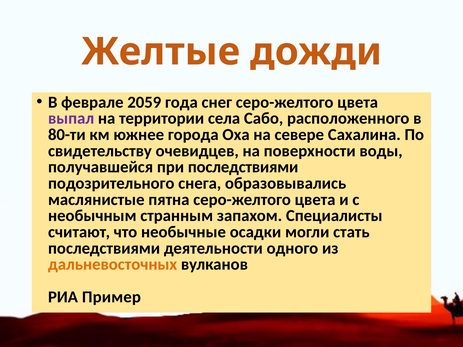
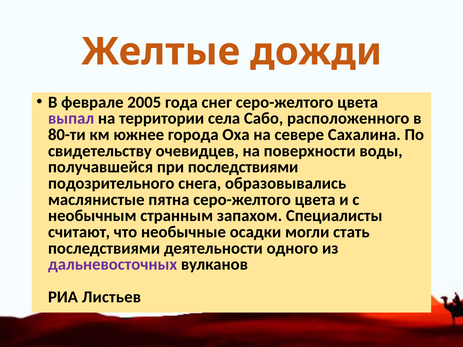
2059: 2059 -> 2005 (144, 102)
дальневосточных colour: orange -> purple (113, 265)
Пример: Пример -> Листьев (111, 297)
